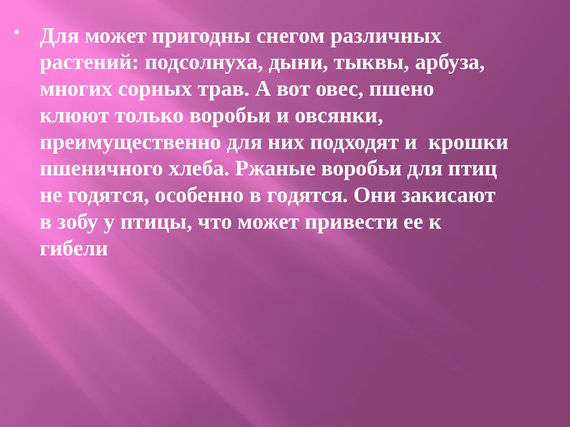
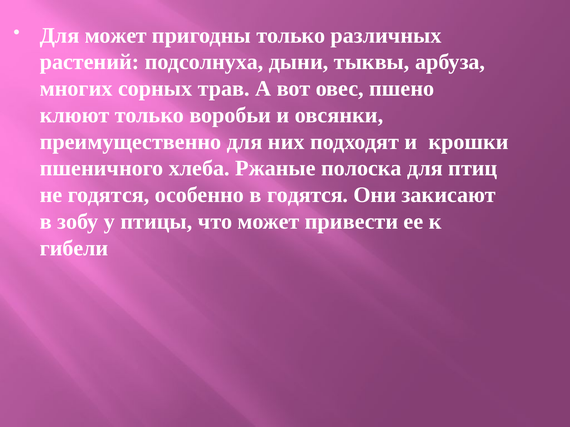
пригодны снегом: снегом -> только (291, 35)
Ржаные воробьи: воробьи -> полоска (362, 169)
